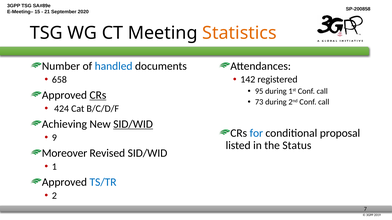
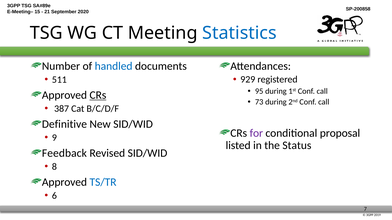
Statistics colour: orange -> blue (239, 33)
142: 142 -> 929 (248, 80)
658: 658 -> 511 (59, 80)
424: 424 -> 387 (62, 109)
Achieving: Achieving -> Definitive (64, 124)
SID/WID underline: present -> none (133, 124)
for colour: blue -> purple (256, 133)
Moreover: Moreover -> Feedback (64, 153)
1: 1 -> 8 (54, 167)
2: 2 -> 6 (54, 196)
